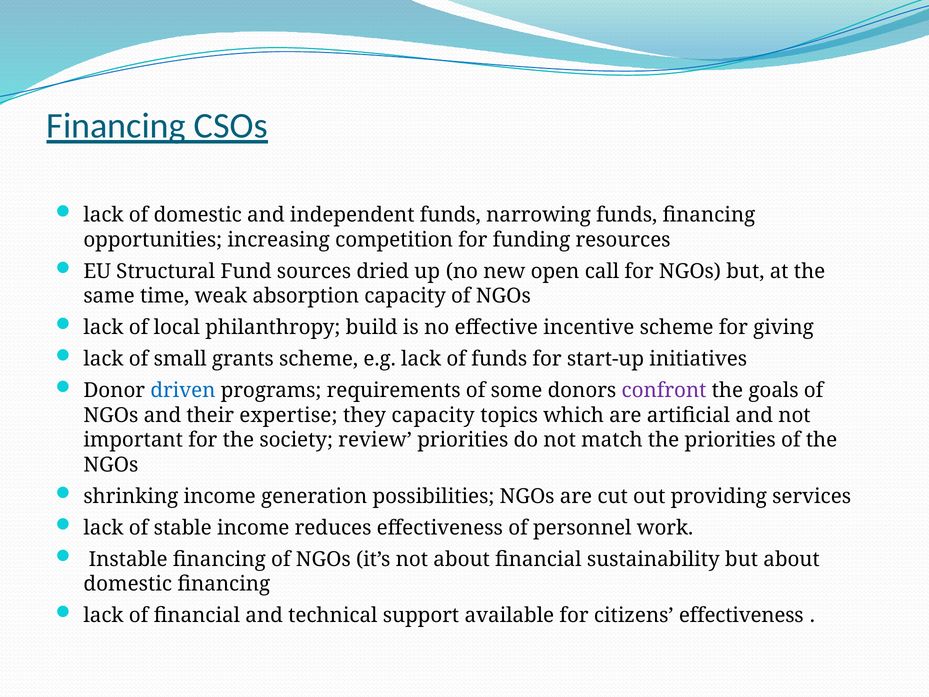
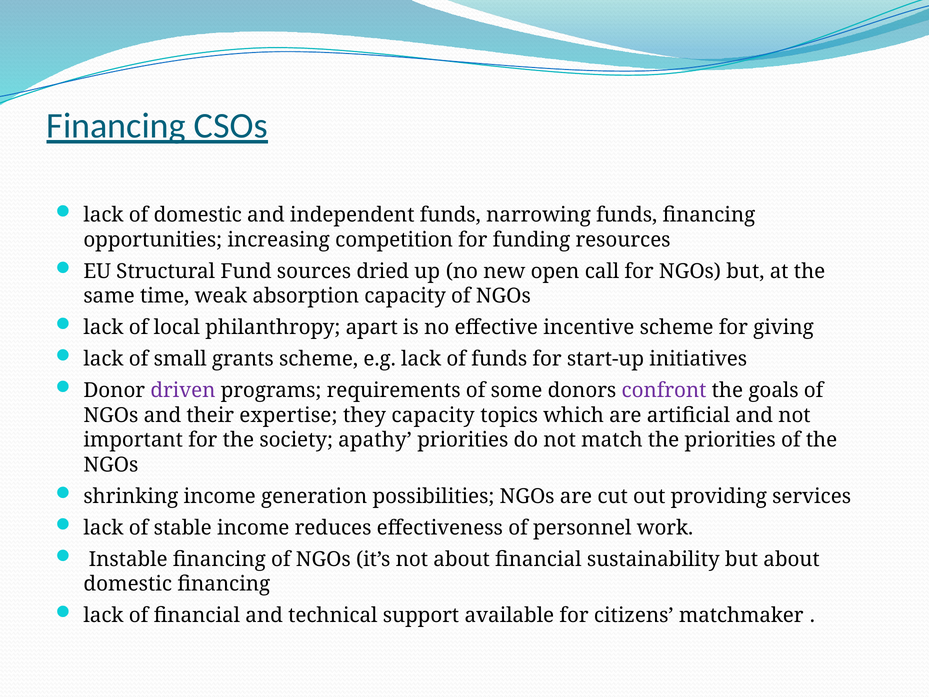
build: build -> apart (372, 327)
driven colour: blue -> purple (183, 390)
review: review -> apathy (375, 440)
citizens effectiveness: effectiveness -> matchmaker (741, 615)
